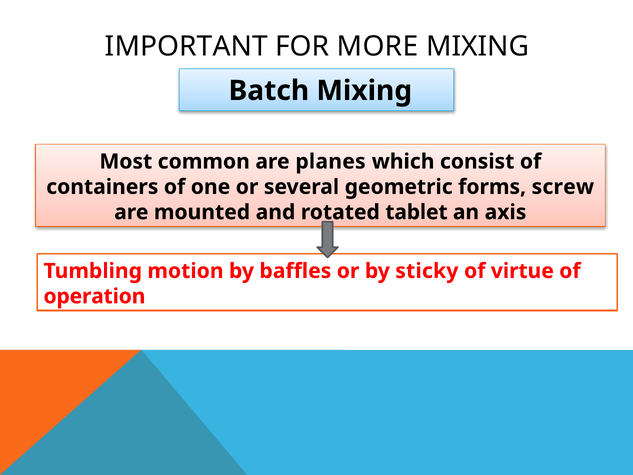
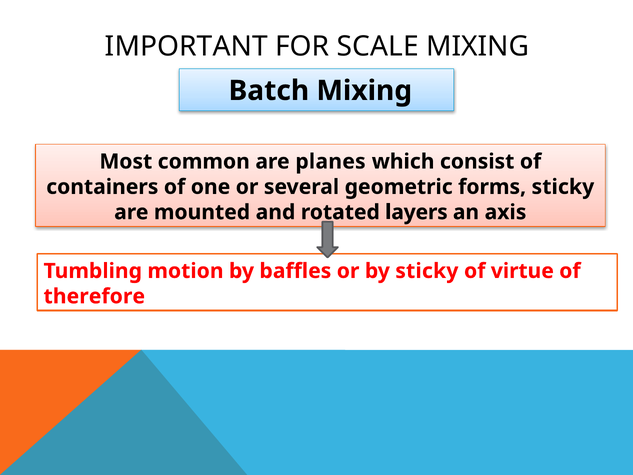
MORE: MORE -> SCALE (378, 46)
forms screw: screw -> sticky (563, 187)
tablet: tablet -> layers (416, 212)
operation: operation -> therefore (94, 296)
